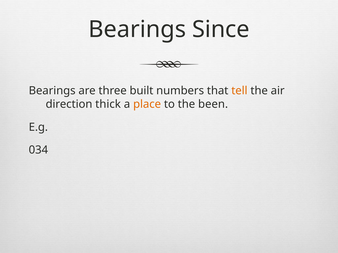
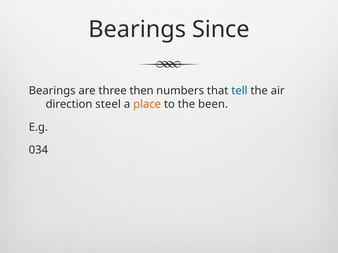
built: built -> then (142, 91)
tell colour: orange -> blue (239, 91)
thick: thick -> steel (108, 104)
